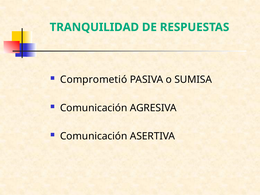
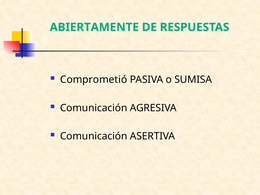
TRANQUILIDAD: TRANQUILIDAD -> ABIERTAMENTE (94, 27)
